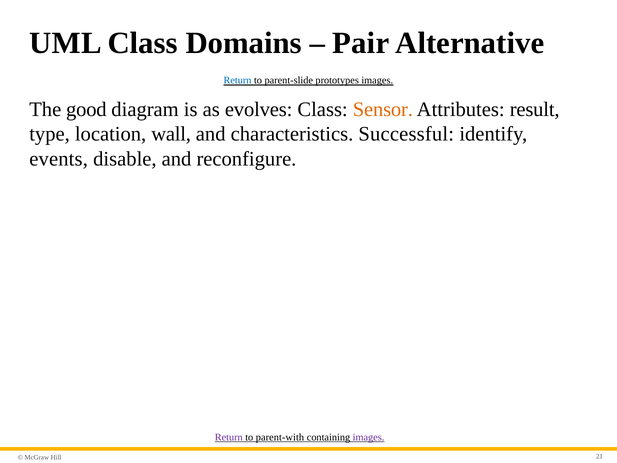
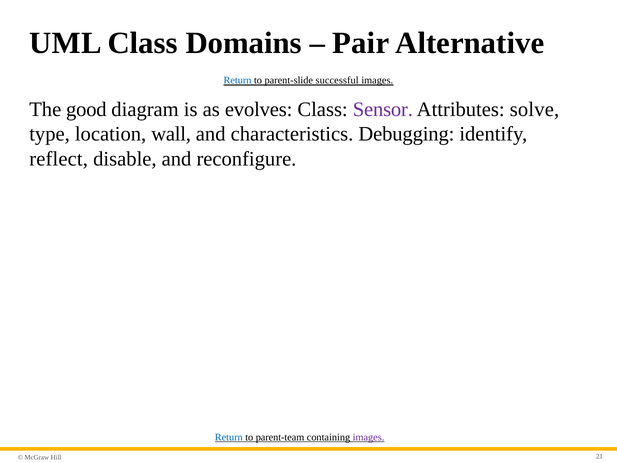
prototypes: prototypes -> successful (337, 80)
Sensor colour: orange -> purple (383, 109)
result: result -> solve (534, 109)
Successful: Successful -> Debugging (406, 134)
events: events -> reflect (59, 159)
Return colour: purple -> blue (229, 437)
parent-with: parent-with -> parent-team (280, 437)
